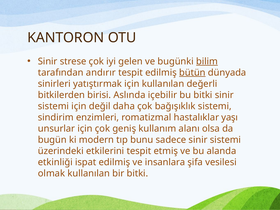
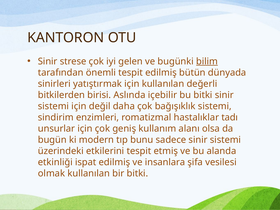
andırır: andırır -> önemli (101, 73)
bütün underline: present -> none (192, 73)
yaşı: yaşı -> tadı (230, 117)
